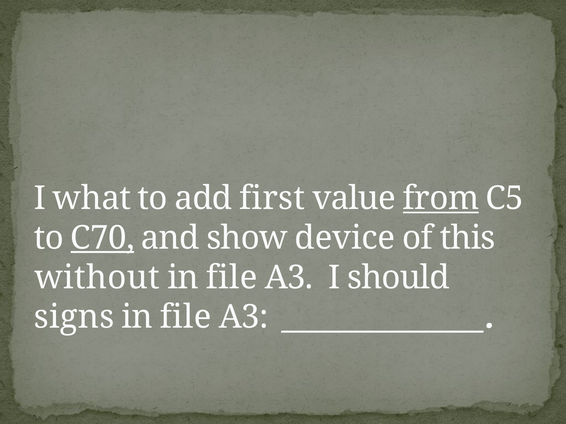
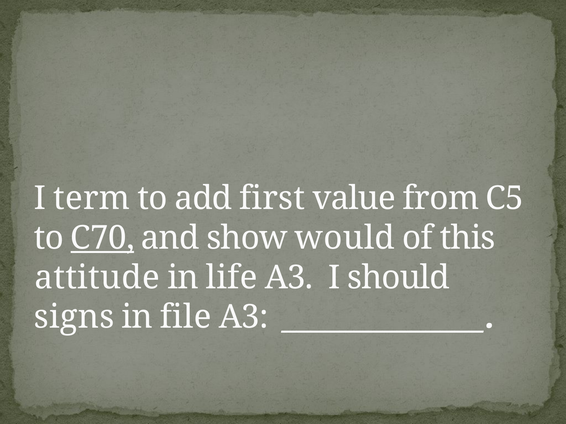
what: what -> term (92, 199)
from underline: present -> none (441, 199)
device: device -> would (345, 238)
without: without -> attitude (97, 278)
file: file -> life (232, 278)
